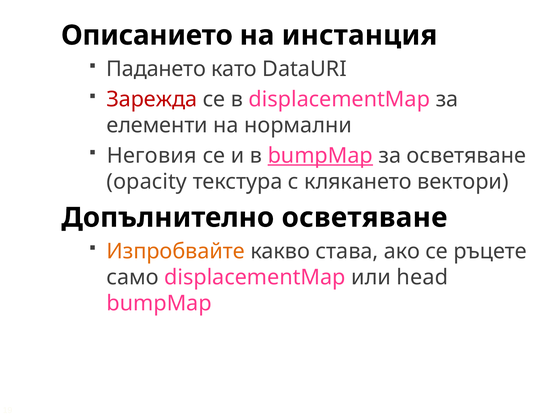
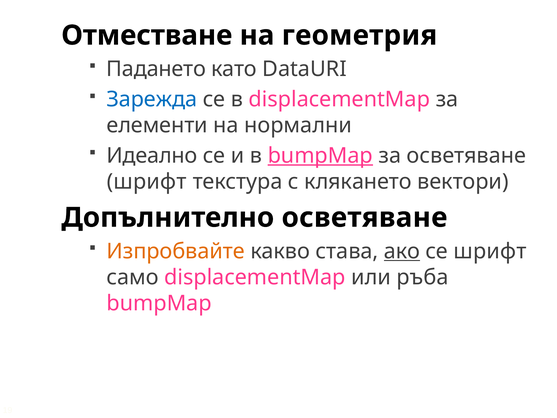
Описанието: Описанието -> Отместване (147, 35)
инстанция: инстанция -> геометрия (359, 35)
Зарежда colour: red -> blue (152, 99)
Неговия: Неговия -> Идеално (152, 156)
opacity: opacity -> шрифт (147, 182)
ако underline: none -> present (402, 251)
се ръцете: ръцете -> шрифт (490, 251)
head: head -> ръба (422, 277)
